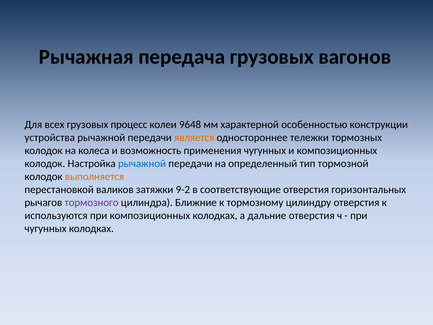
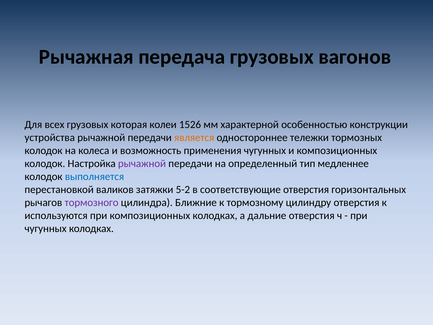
процесс: процесс -> которая (129, 124)
9648: 9648 -> 1526 (190, 124)
рычажной colour: blue -> purple (142, 163)
тормозной: тормозной -> медленнее (343, 163)
выполняется colour: orange -> blue (95, 176)
9-2: 9-2 -> 5-2 (183, 189)
